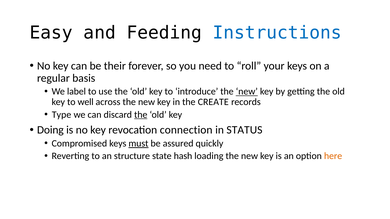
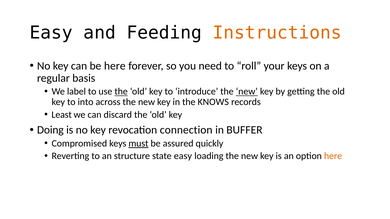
Instructions colour: blue -> orange (277, 33)
be their: their -> here (115, 66)
the underline: none -> present (121, 92)
well: well -> into (86, 102)
CREATE: CREATE -> KNOWS (213, 102)
Type: Type -> Least (62, 115)
the underline: present -> none (141, 115)
STATUS: STATUS -> BUFFER (244, 130)
state hash: hash -> easy (183, 156)
